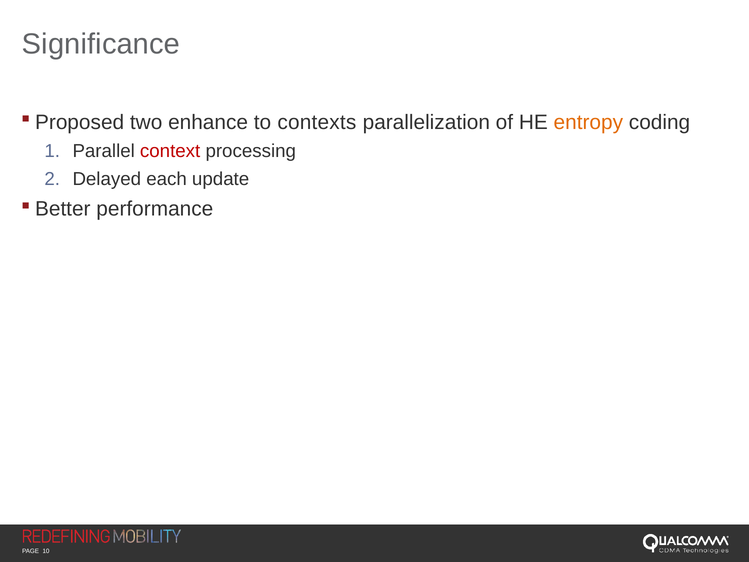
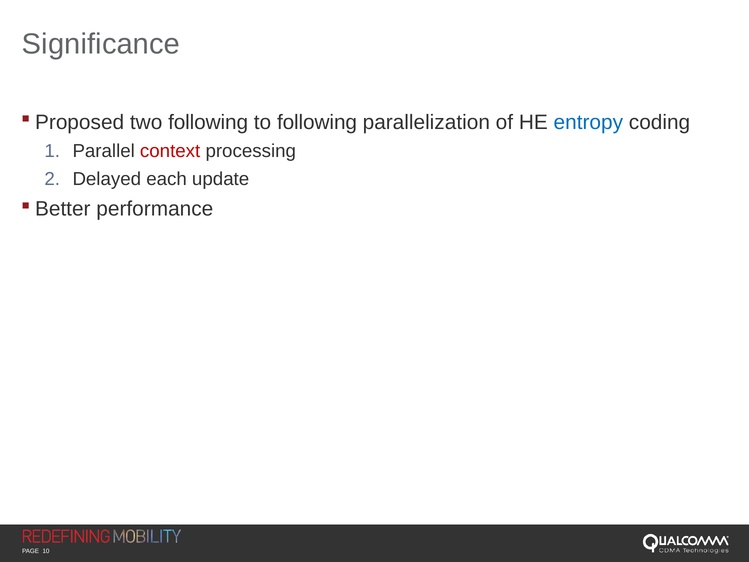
two enhance: enhance -> following (208, 122)
to contexts: contexts -> following (317, 122)
entropy colour: orange -> blue (588, 122)
